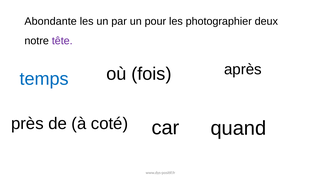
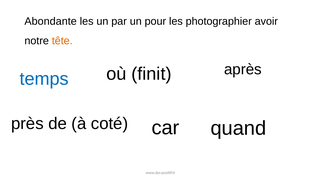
deux: deux -> avoir (266, 21)
tête colour: purple -> orange (62, 41)
fois: fois -> finit (151, 74)
